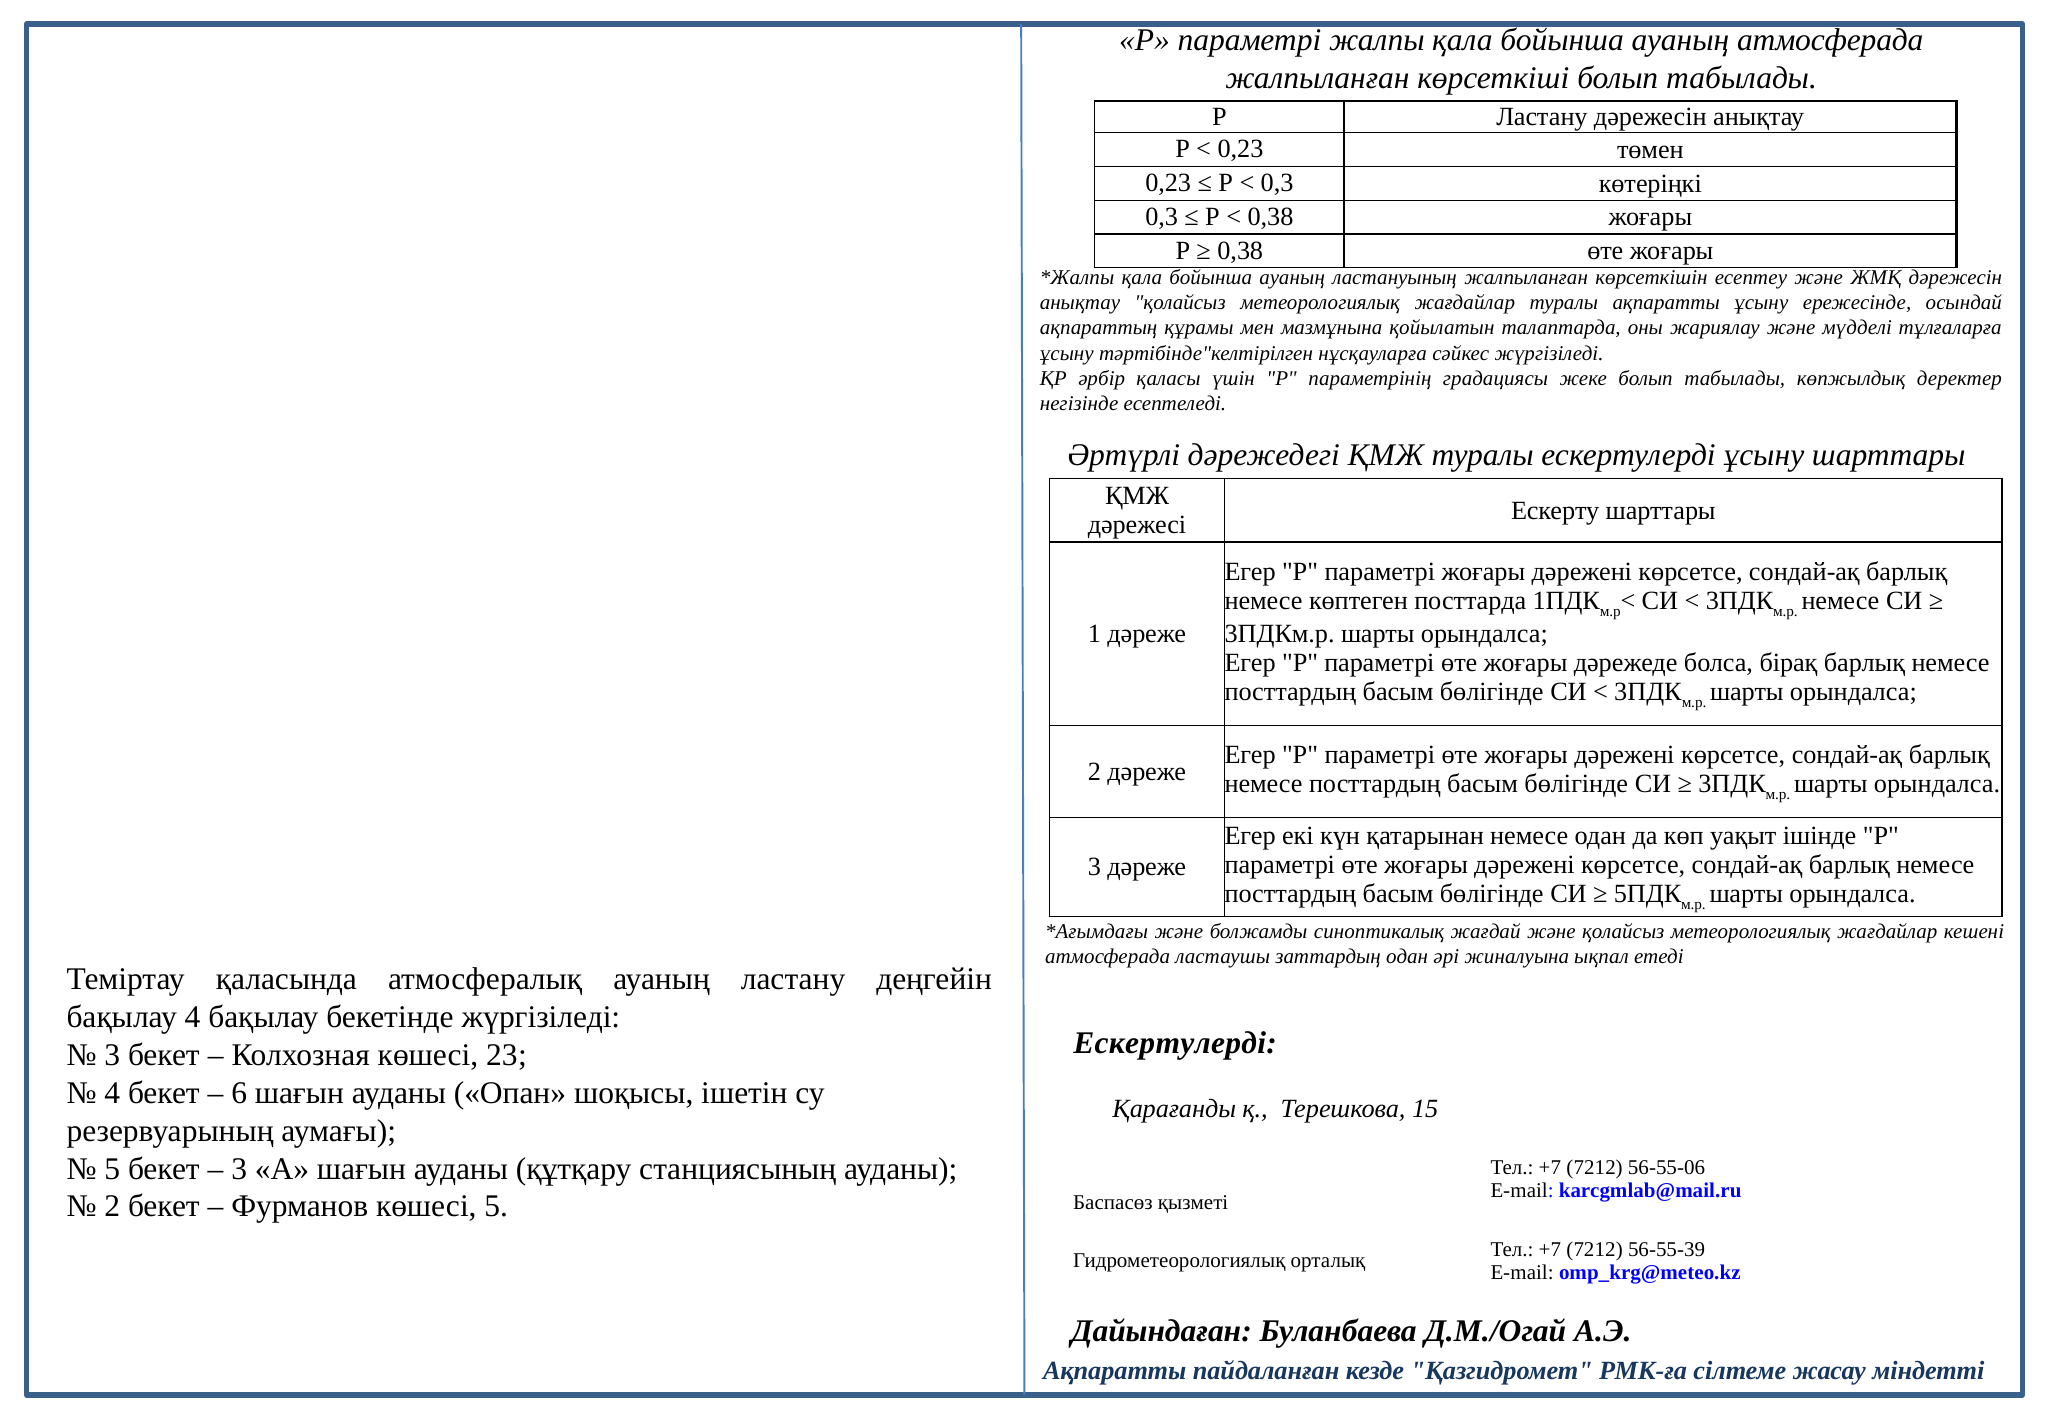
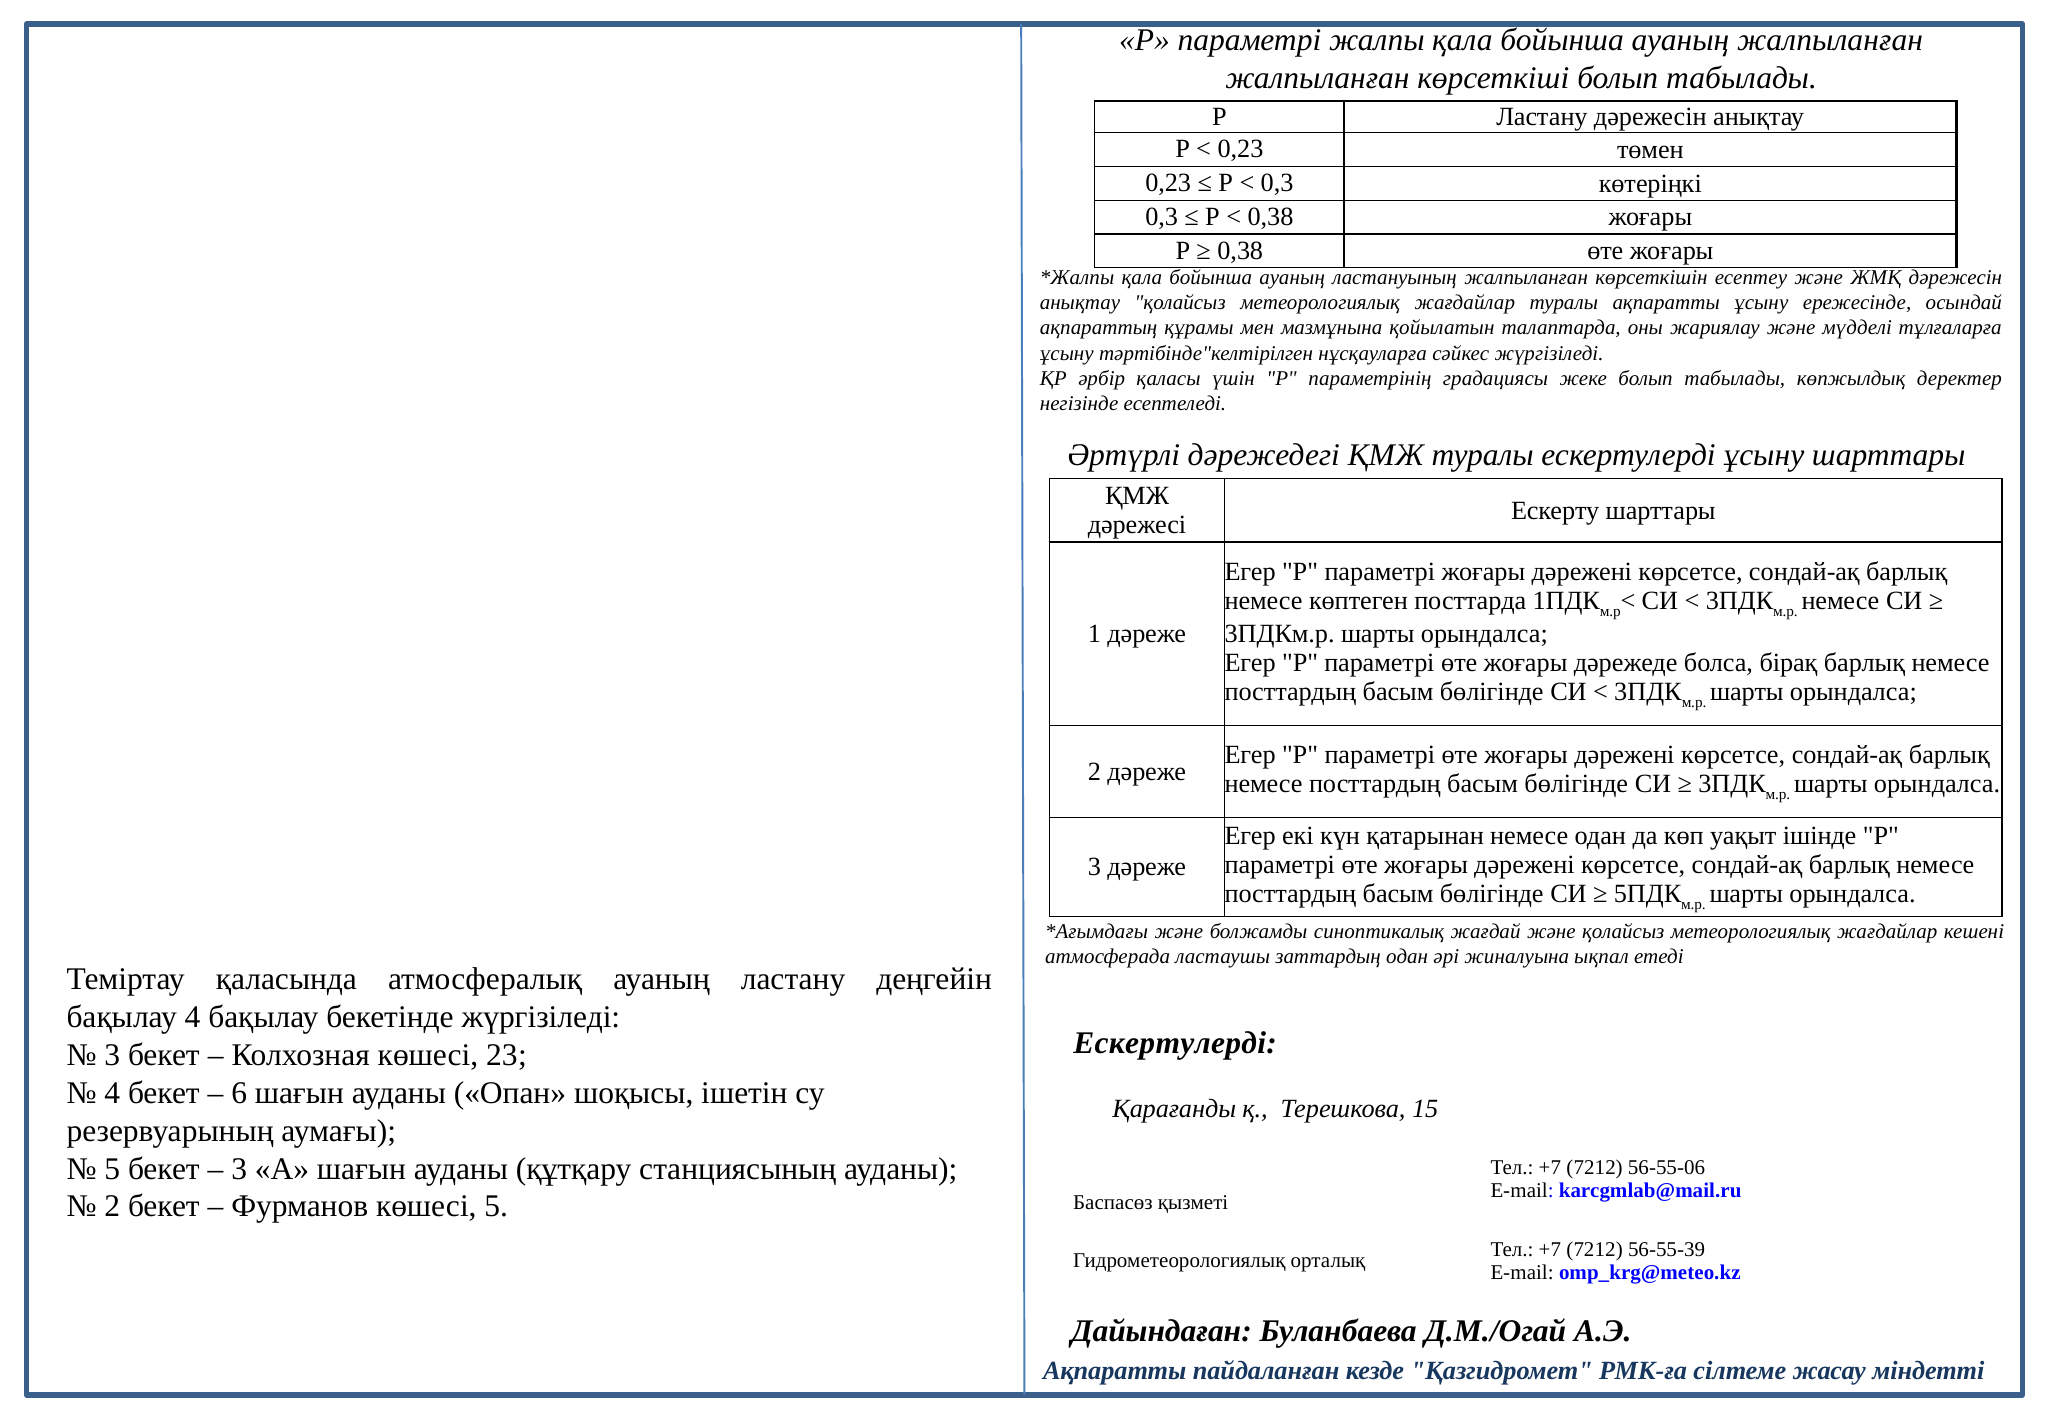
ауаның атмосферада: атмосферада -> жалпыланған (1830, 40)
